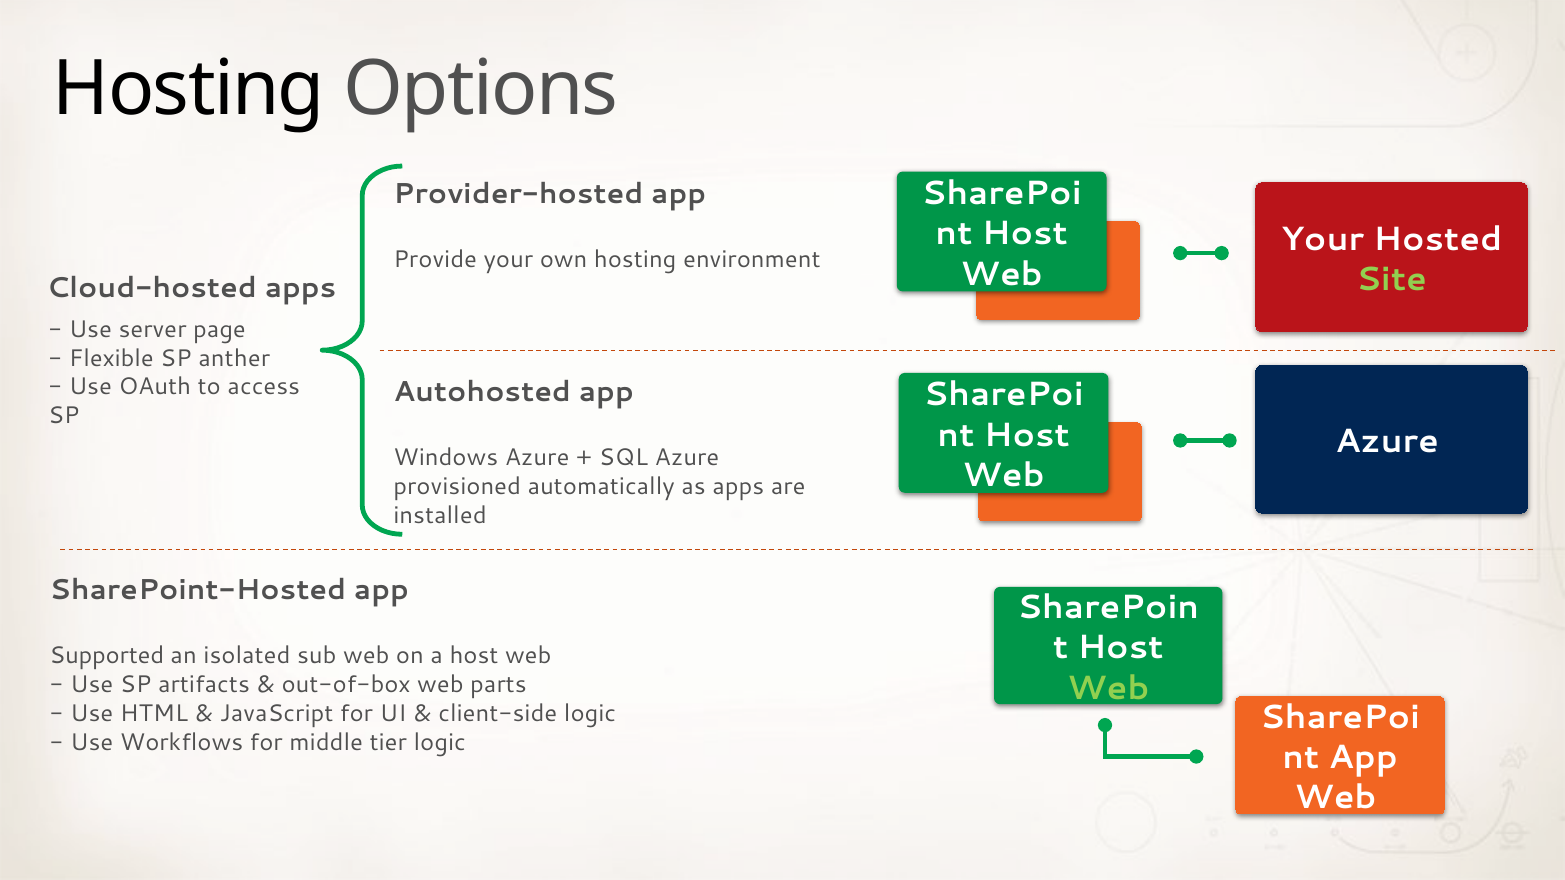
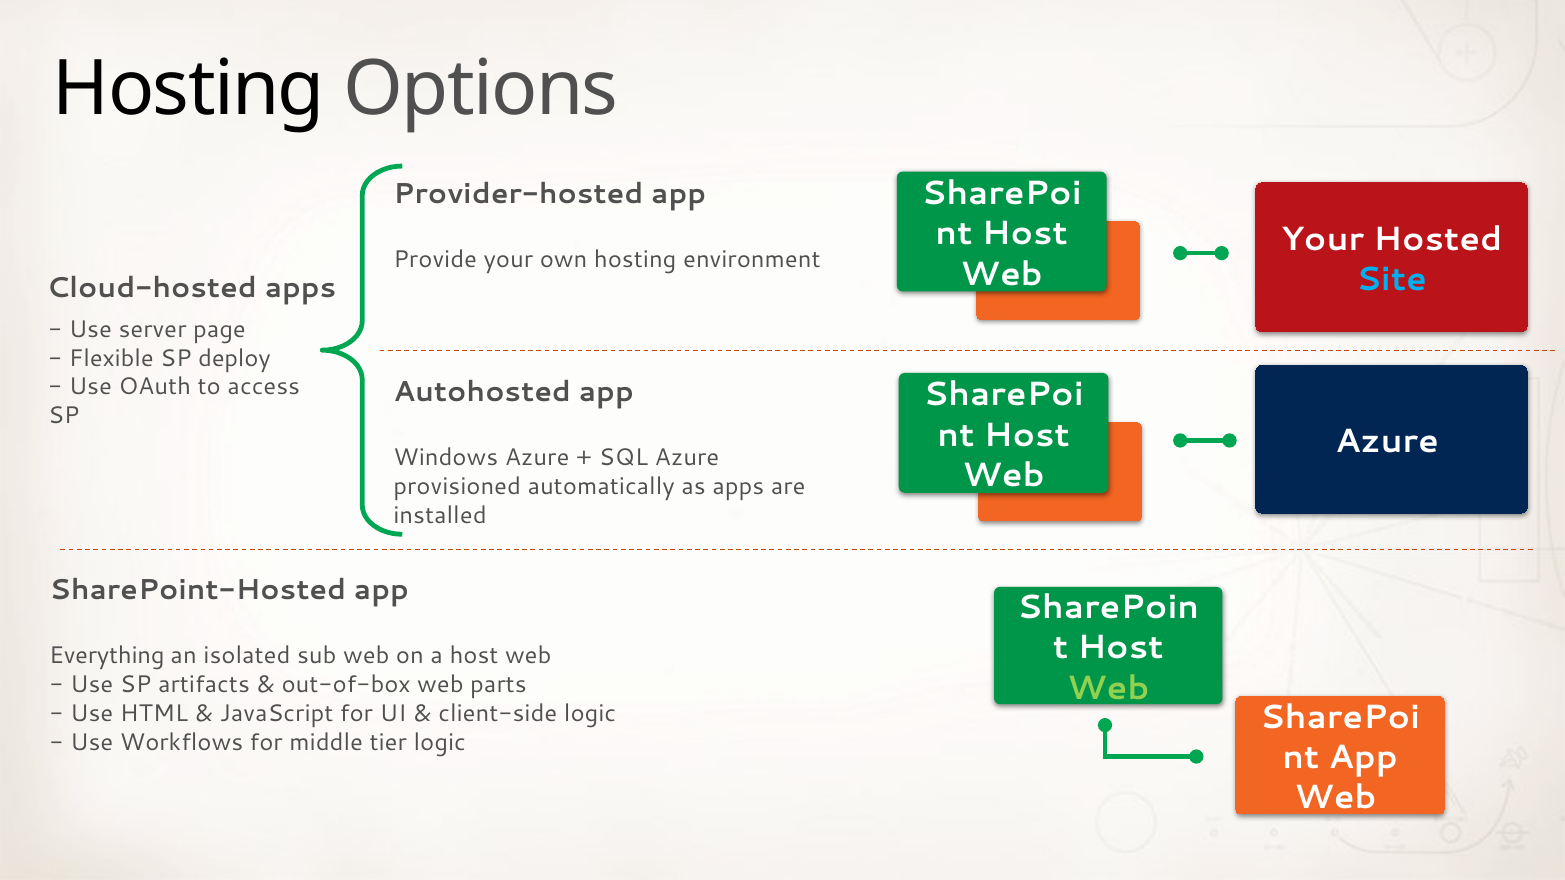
Site colour: light green -> light blue (1392, 280)
anther: anther -> deploy (234, 358)
Supported: Supported -> Everything (107, 656)
